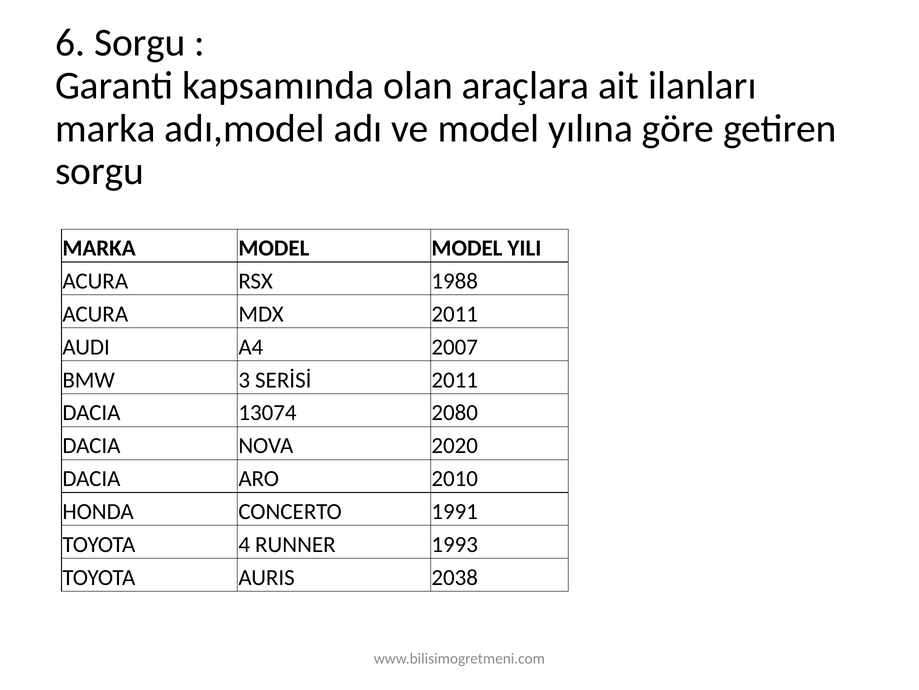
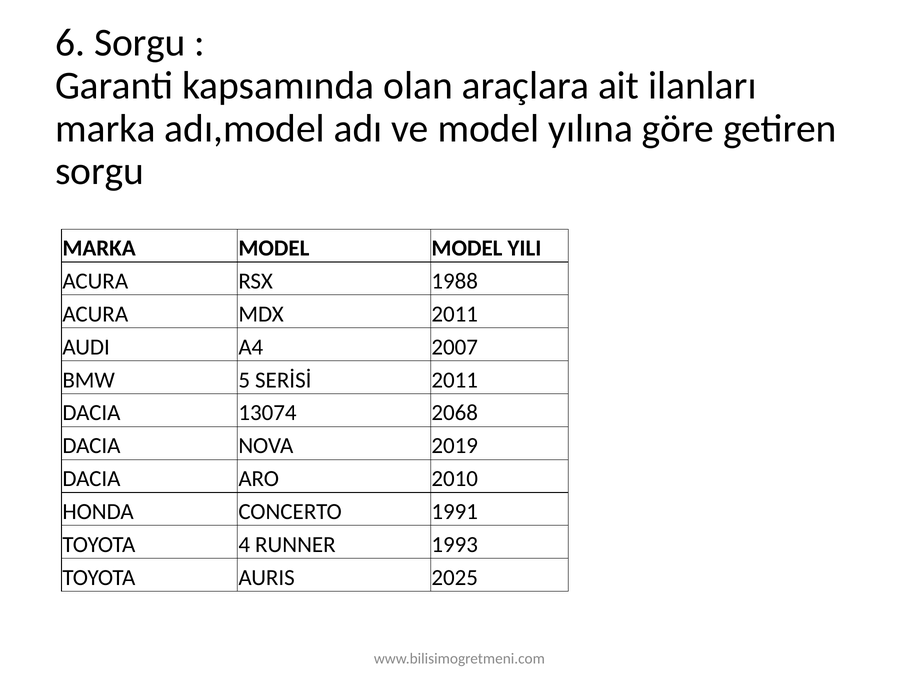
3: 3 -> 5 (244, 380)
2080: 2080 -> 2068 (455, 412)
2020: 2020 -> 2019 (455, 445)
2038: 2038 -> 2025 (455, 577)
